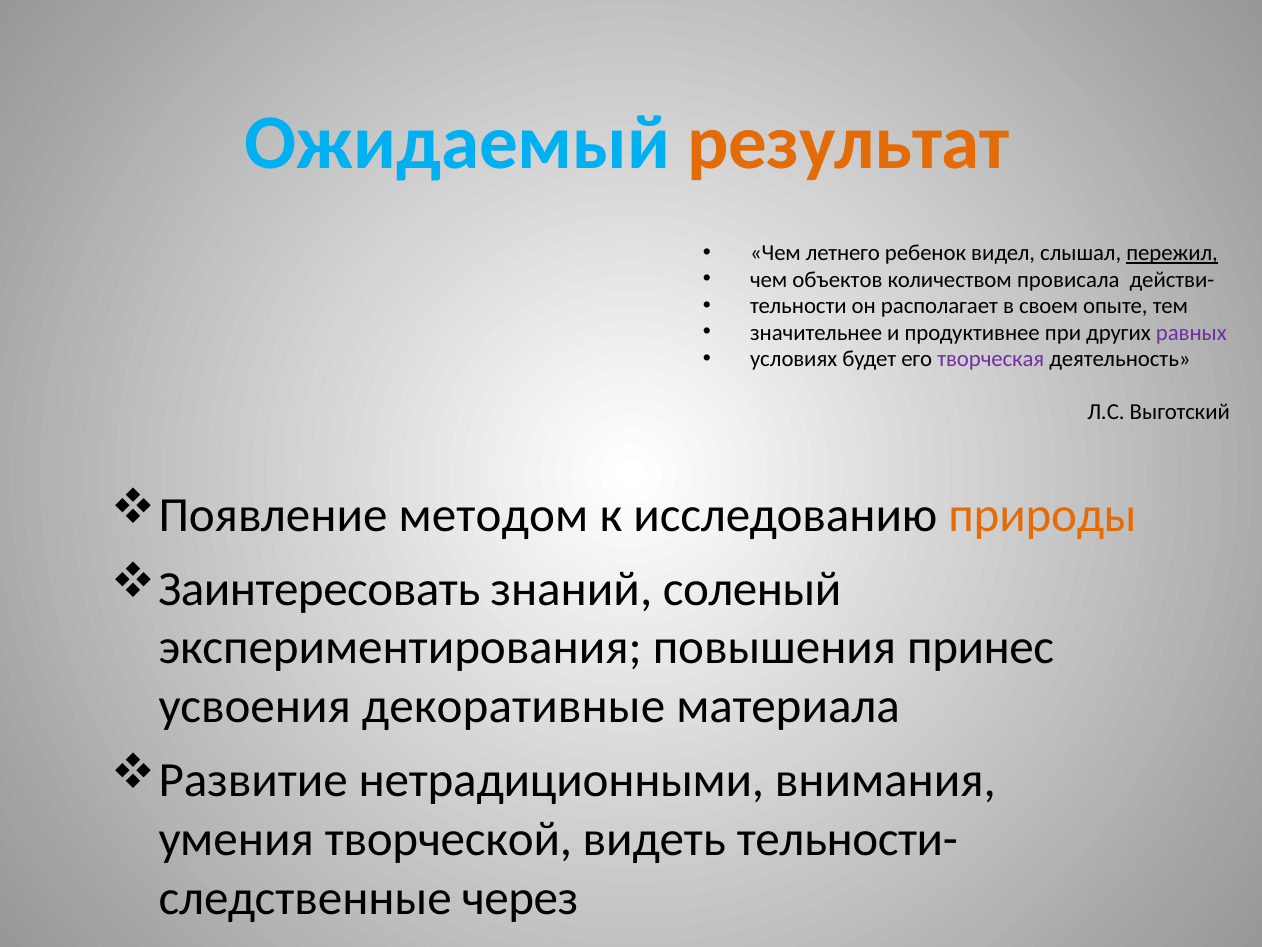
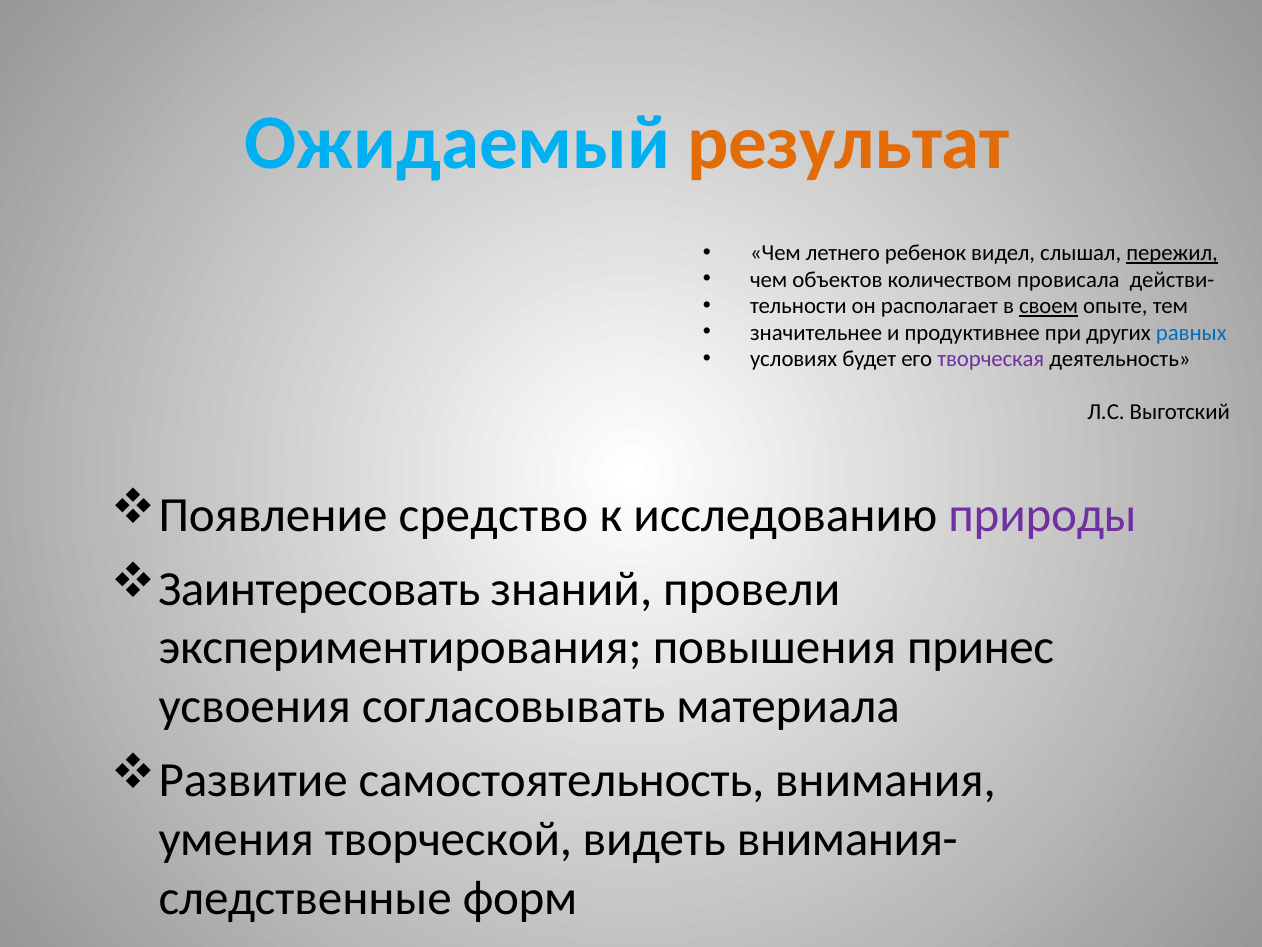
своем underline: none -> present (1049, 306)
равных colour: purple -> blue (1191, 332)
методом: методом -> средство (493, 515)
природы colour: orange -> purple (1043, 515)
соленый: соленый -> провели (752, 589)
декоративные: декоративные -> согласовывать (514, 706)
нетрадиционными: нетрадиционными -> самостоятельность (562, 780)
тельности-: тельности- -> внимания- (847, 839)
через: через -> форм (520, 898)
